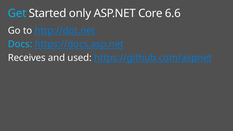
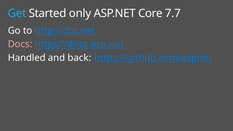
6.6: 6.6 -> 7.7 (173, 13)
Docs colour: light blue -> pink (20, 44)
Receives: Receives -> Handled (27, 58)
used: used -> back (79, 58)
